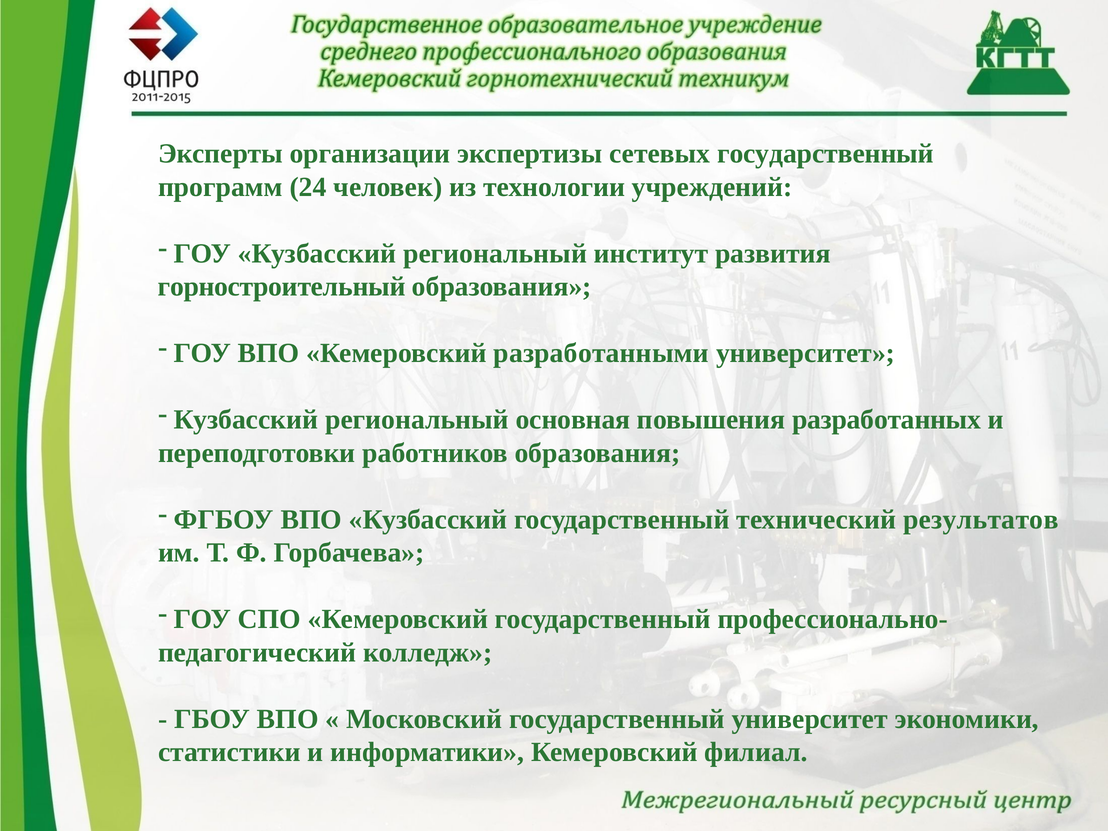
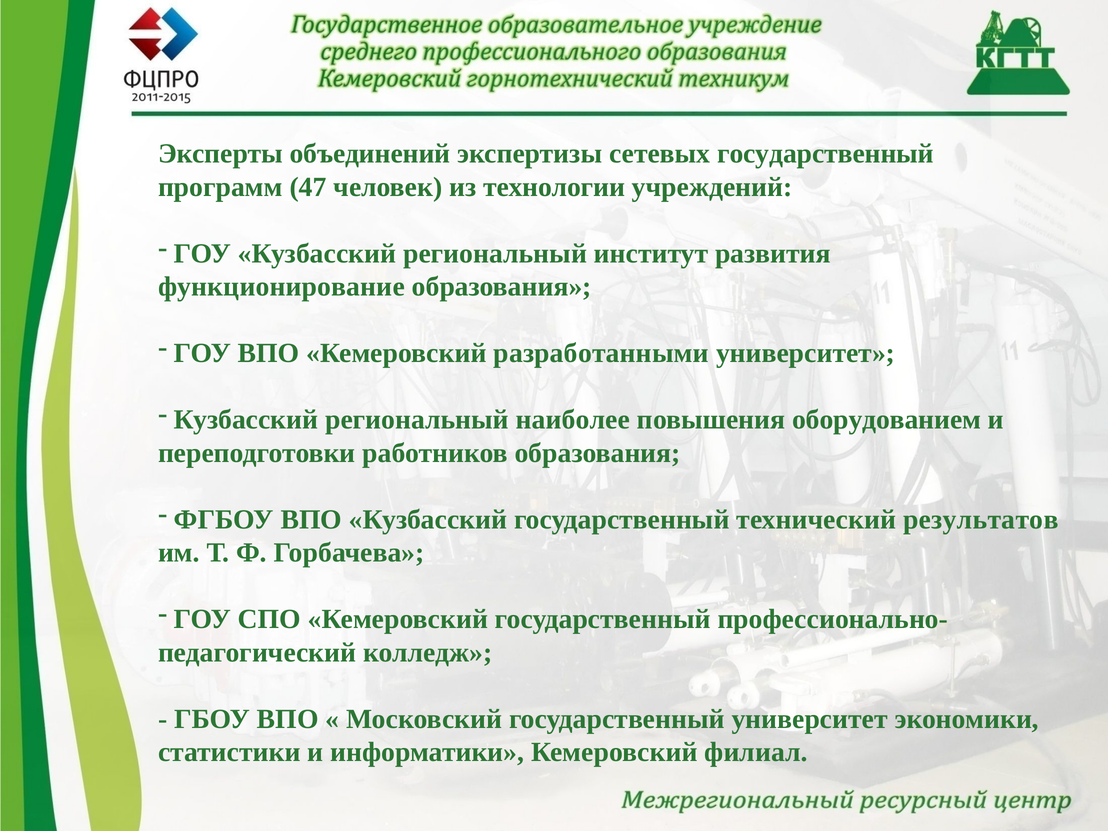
организации: организации -> объединений (370, 154)
24: 24 -> 47 (308, 187)
горностроительный: горностроительный -> функционирование (281, 287)
основная: основная -> наиболее (573, 420)
разработанных: разработанных -> оборудованием (887, 420)
